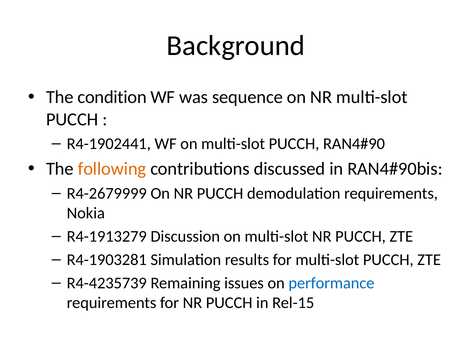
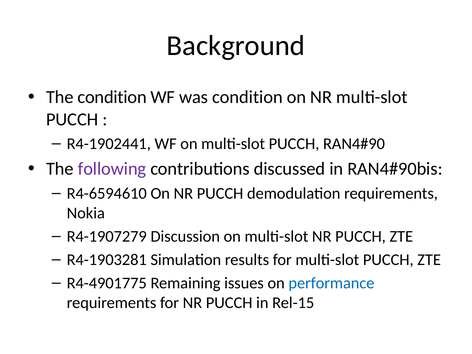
was sequence: sequence -> condition (247, 97)
following colour: orange -> purple (112, 169)
R4-2679999: R4-2679999 -> R4-6594610 (107, 193)
R4-1913279: R4-1913279 -> R4-1907279 (107, 236)
R4-4235739: R4-4235739 -> R4-4901775 (107, 283)
